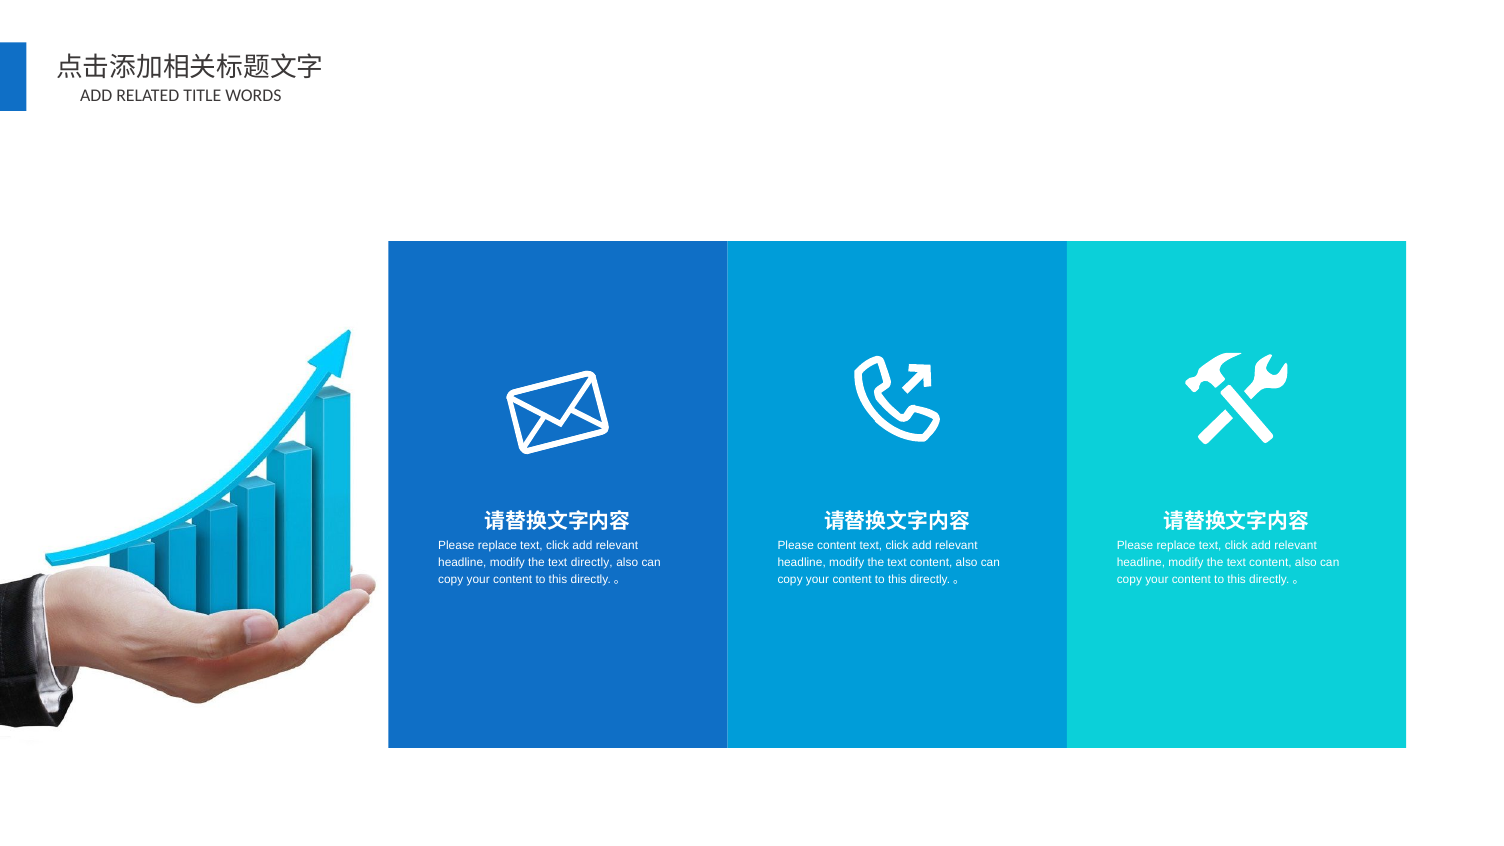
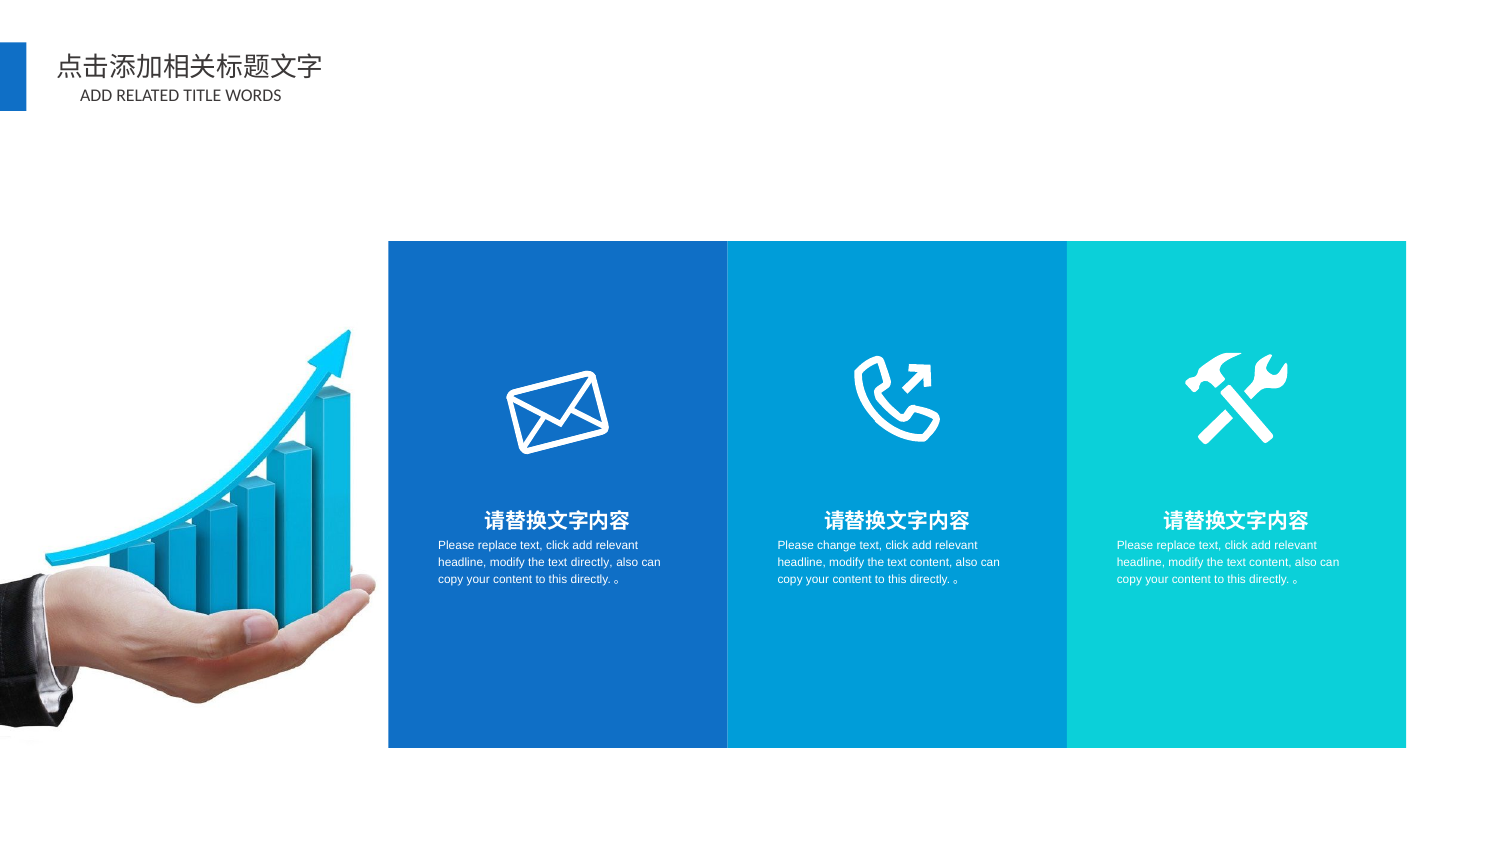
Please content: content -> change (837, 546)
